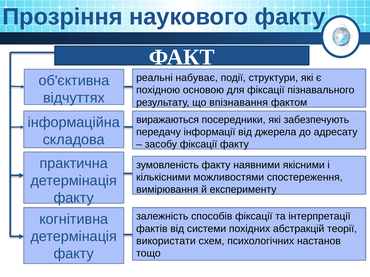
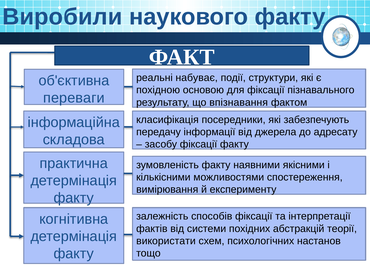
Прозріння: Прозріння -> Виробили (62, 17)
відчуттях: відчуттях -> переваги (74, 98)
виражаються: виражаються -> класифікація (167, 120)
